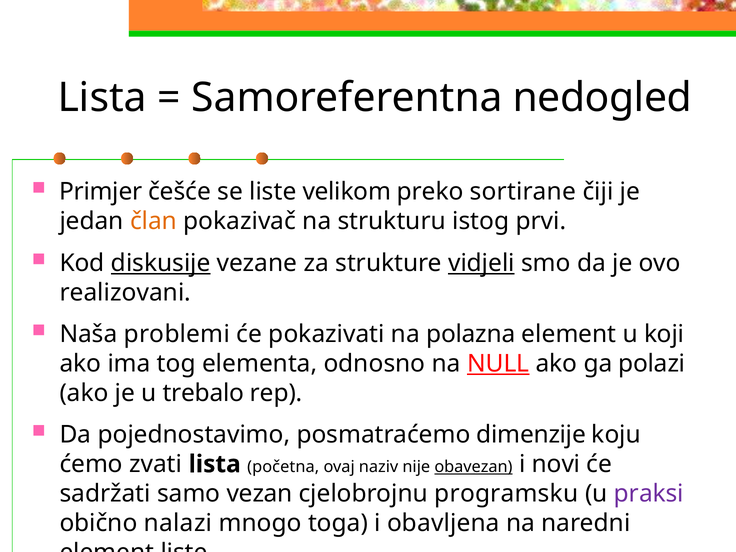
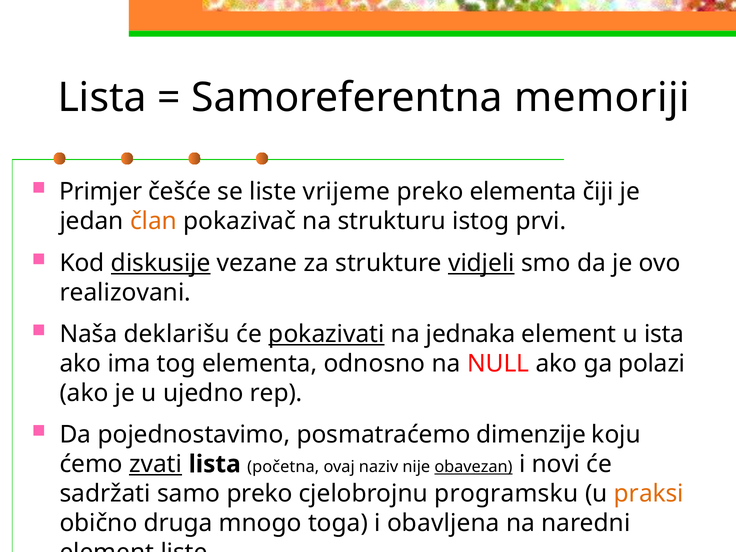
nedogled: nedogled -> memoriji (602, 98)
velikom: velikom -> vrijeme (347, 192)
preko sortirane: sortirane -> elementa (523, 192)
problemi: problemi -> deklarišu (177, 334)
pokazivati underline: none -> present (327, 334)
polazna: polazna -> jednaka (471, 334)
koji: koji -> ista (664, 334)
NULL underline: present -> none (498, 364)
trebalo: trebalo -> ujedno (203, 393)
zvati underline: none -> present (156, 464)
samo vezan: vezan -> preko (260, 494)
praksi colour: purple -> orange (649, 494)
nalazi: nalazi -> druga (178, 523)
